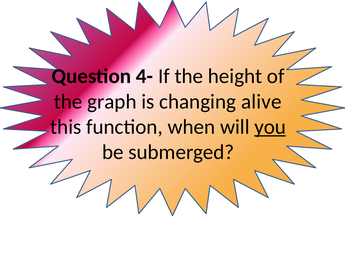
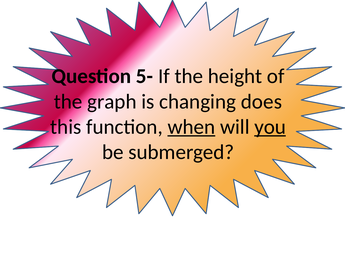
4-: 4- -> 5- (145, 76)
alive: alive -> does (261, 101)
when underline: none -> present (191, 127)
